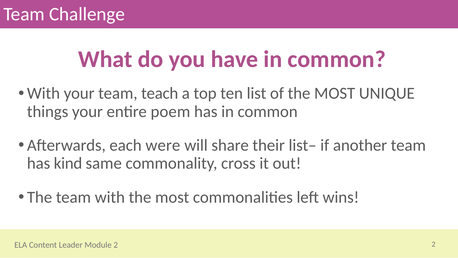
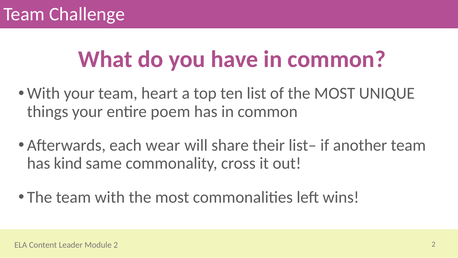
teach: teach -> heart (160, 93)
were: were -> wear (163, 145)
